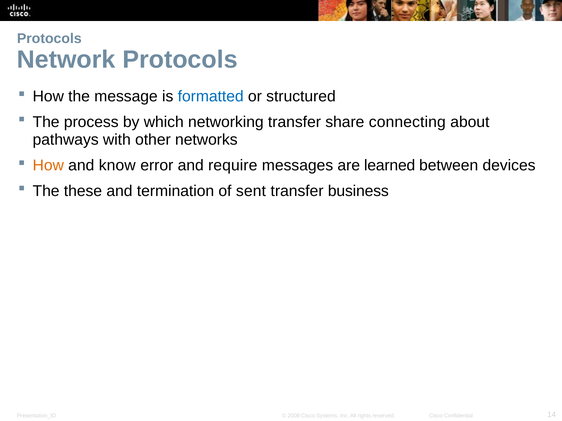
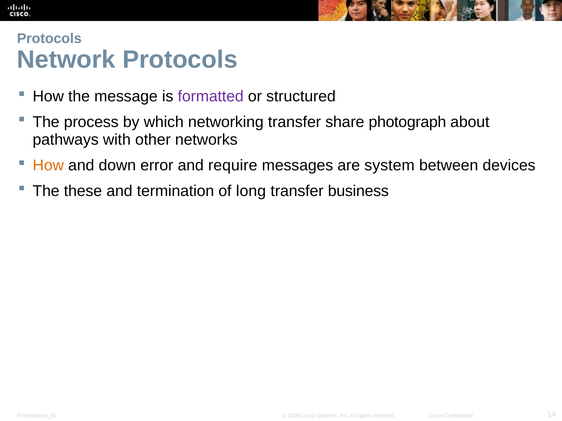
formatted colour: blue -> purple (211, 96)
connecting: connecting -> photograph (407, 122)
know: know -> down (117, 165)
learned: learned -> system (389, 165)
sent: sent -> long (251, 191)
